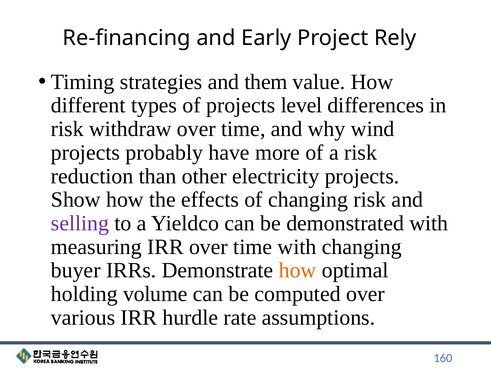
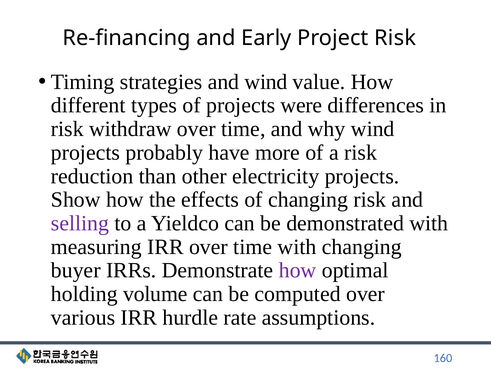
Project Rely: Rely -> Risk (395, 38)
and them: them -> wind (266, 82)
level: level -> were (301, 106)
how colour: orange -> purple (298, 271)
